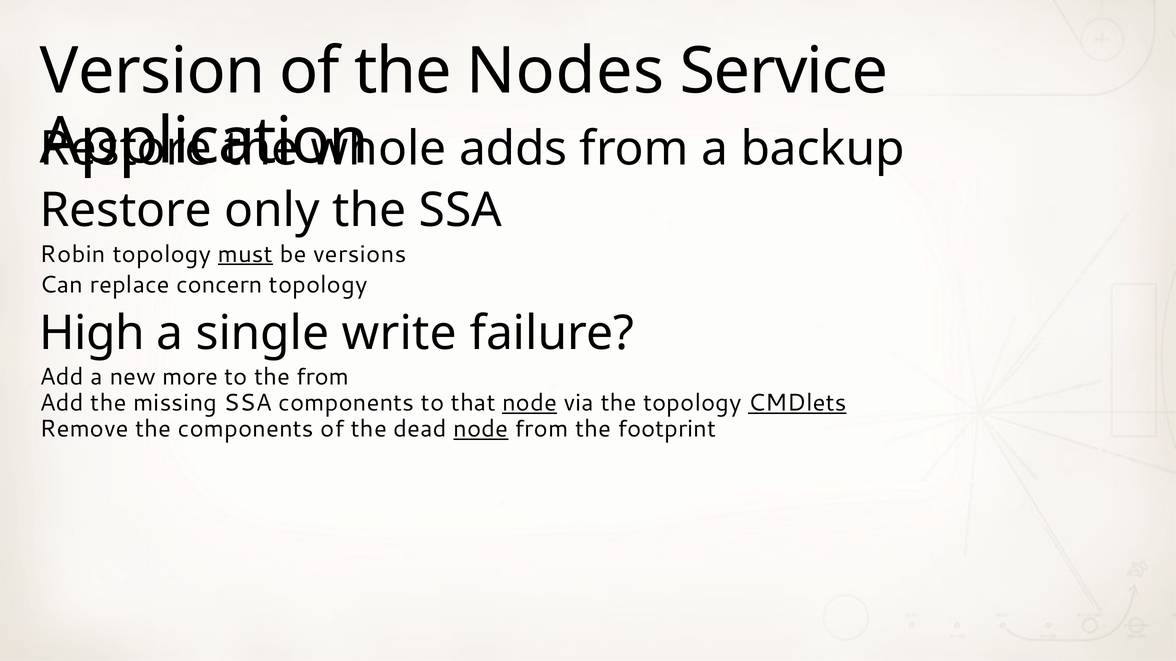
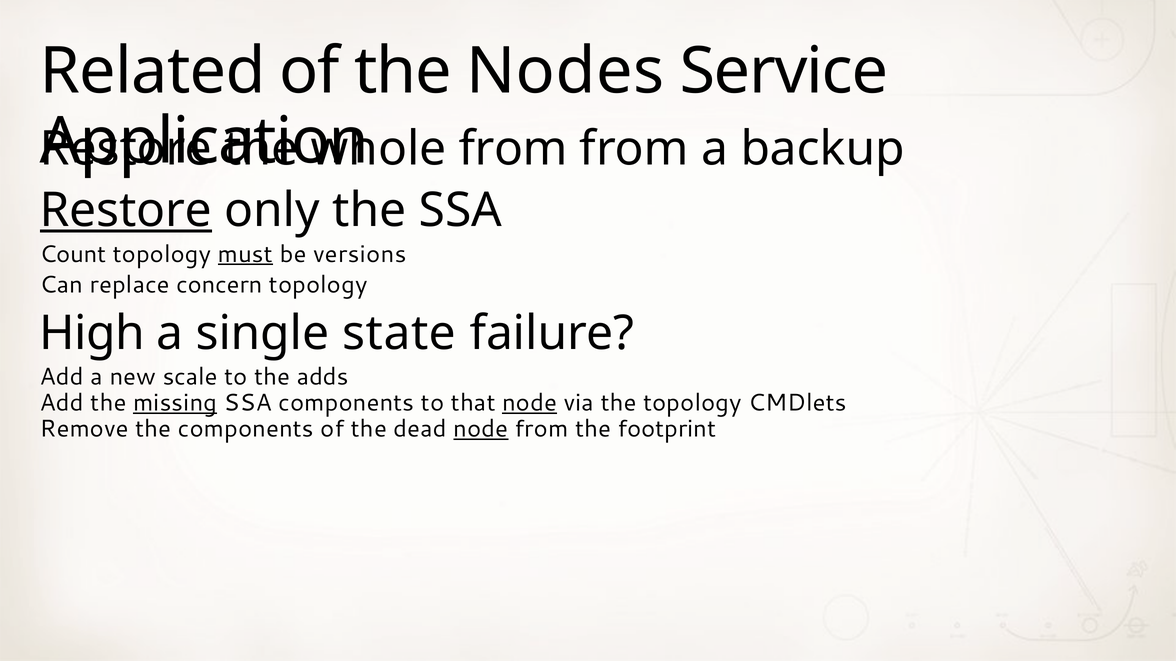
Version: Version -> Related (153, 71)
adds: adds -> from (513, 149)
Restore underline: none -> present (126, 210)
Robin: Robin -> Count (73, 254)
write: write -> state (399, 333)
more: more -> scale (190, 377)
the from: from -> adds (323, 377)
missing underline: none -> present (175, 403)
CMDlets underline: present -> none (797, 403)
